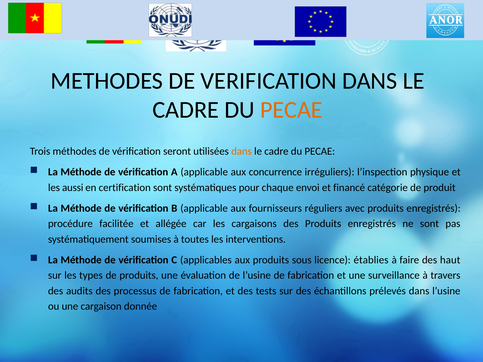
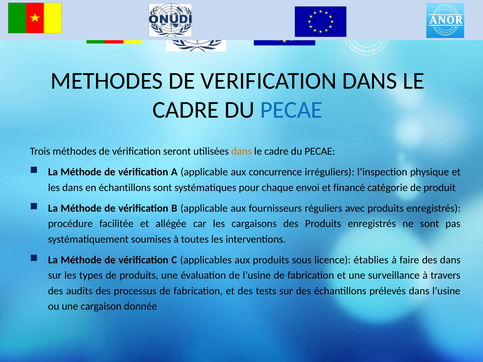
PECAE colour: orange -> blue (291, 110)
les aussi: aussi -> dans (73, 188)
en certification: certification -> échantillons (125, 188)
des haut: haut -> dans (450, 260)
